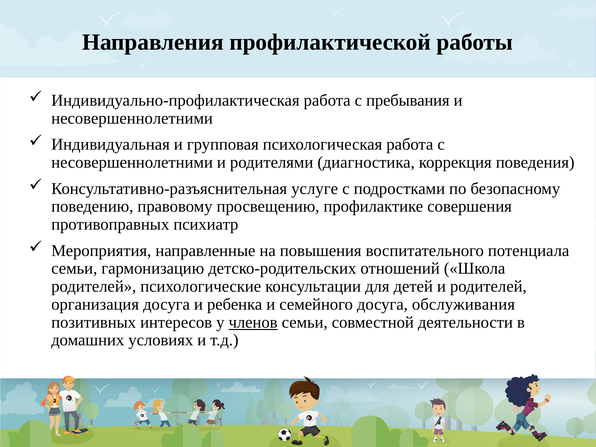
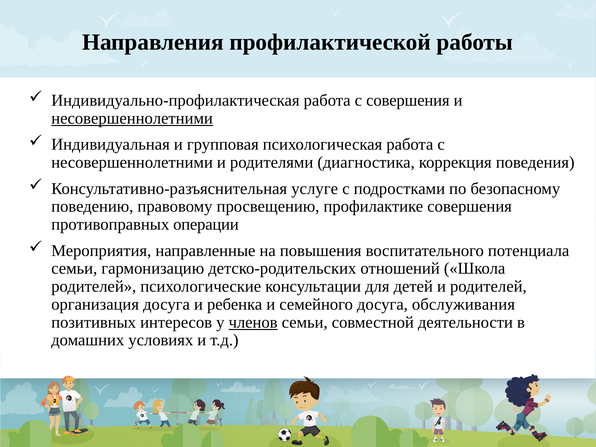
с пребывания: пребывания -> совершения (408, 100)
несовершеннолетними underline: none -> present (132, 118)
психиатр: психиатр -> операции (206, 224)
